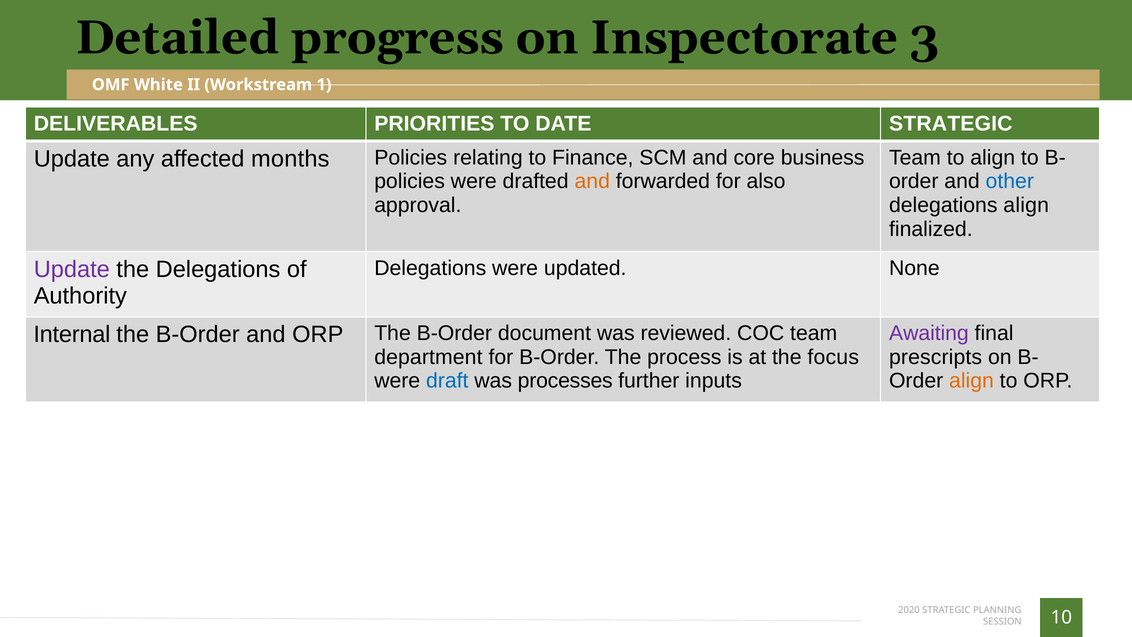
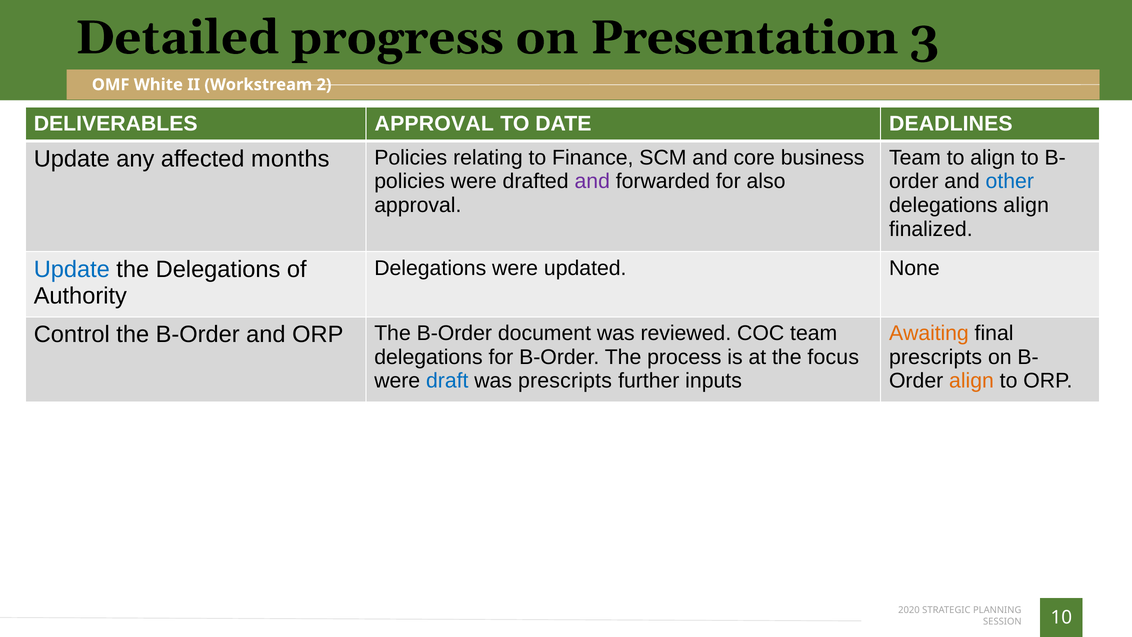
Inspectorate: Inspectorate -> Presentation (744, 38)
1: 1 -> 2 (324, 85)
DELIVERABLES PRIORITIES: PRIORITIES -> APPROVAL (434, 124)
DATE STRATEGIC: STRATEGIC -> DEADLINES (951, 124)
and colour: orange -> purple (592, 181)
Update colour: purple -> blue (72, 269)
Awaiting colour: purple -> orange (929, 333)
Internal: Internal -> Control (72, 334)
department: department -> delegations (428, 357)
was processes: processes -> prescripts (565, 381)
